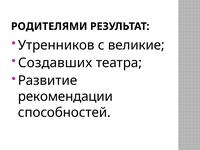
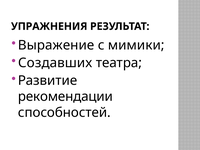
РОДИТЕЛЯМИ: РОДИТЕЛЯМИ -> УПРАЖНЕНИЯ (49, 26)
Утренников: Утренников -> Выражение (56, 45)
великие: великие -> мимики (136, 45)
